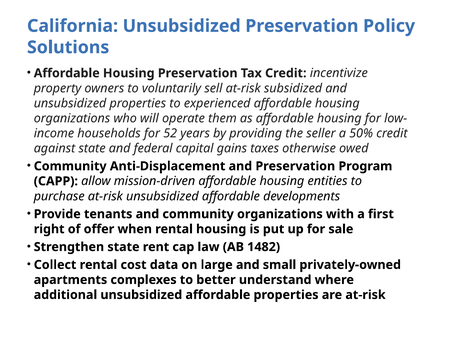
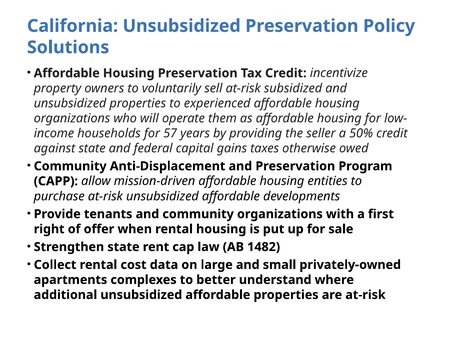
52: 52 -> 57 (170, 133)
